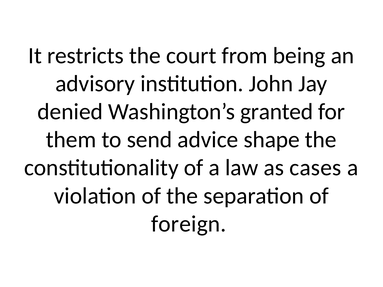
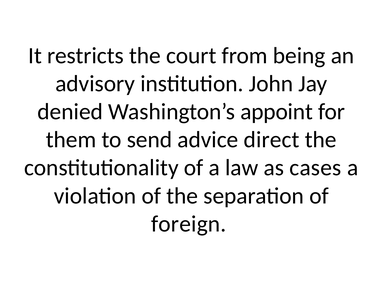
granted: granted -> appoint (277, 112)
shape: shape -> direct (272, 140)
